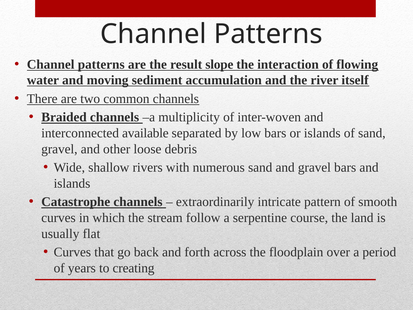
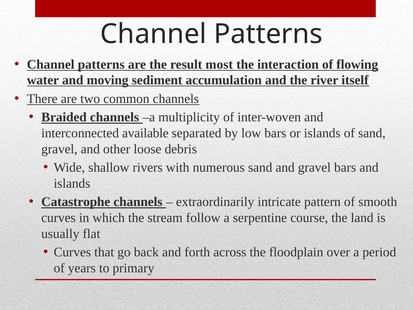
slope: slope -> most (219, 64)
creating: creating -> primary (134, 268)
